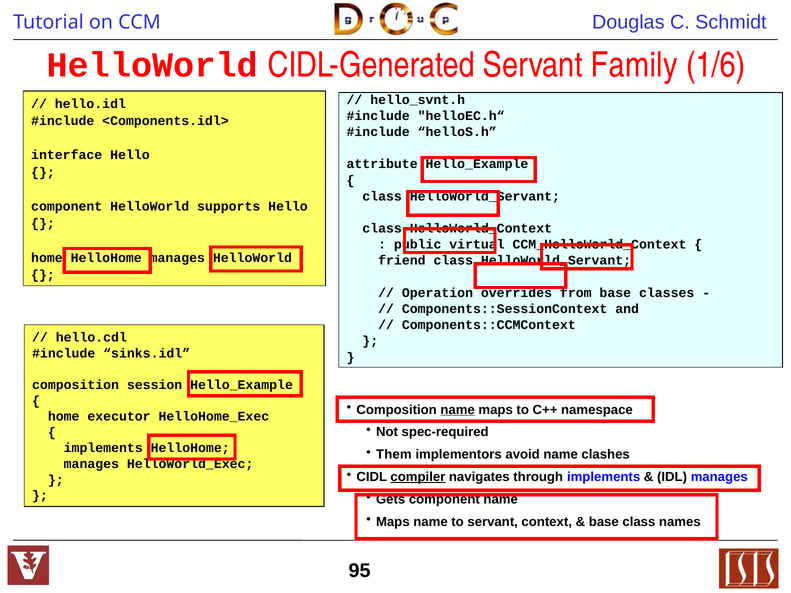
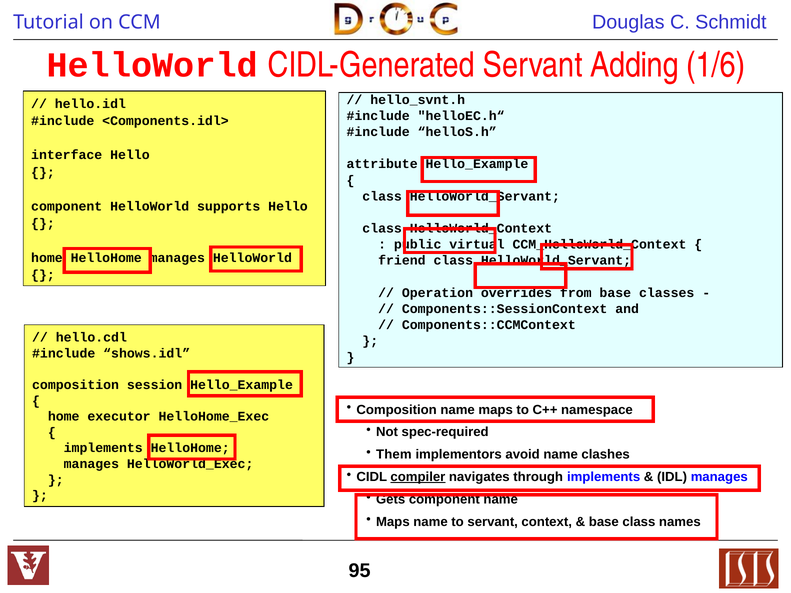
Family: Family -> Adding (635, 65)
sinks.idl: sinks.idl -> shows.idl (147, 353)
name underline: present -> none (458, 410)
